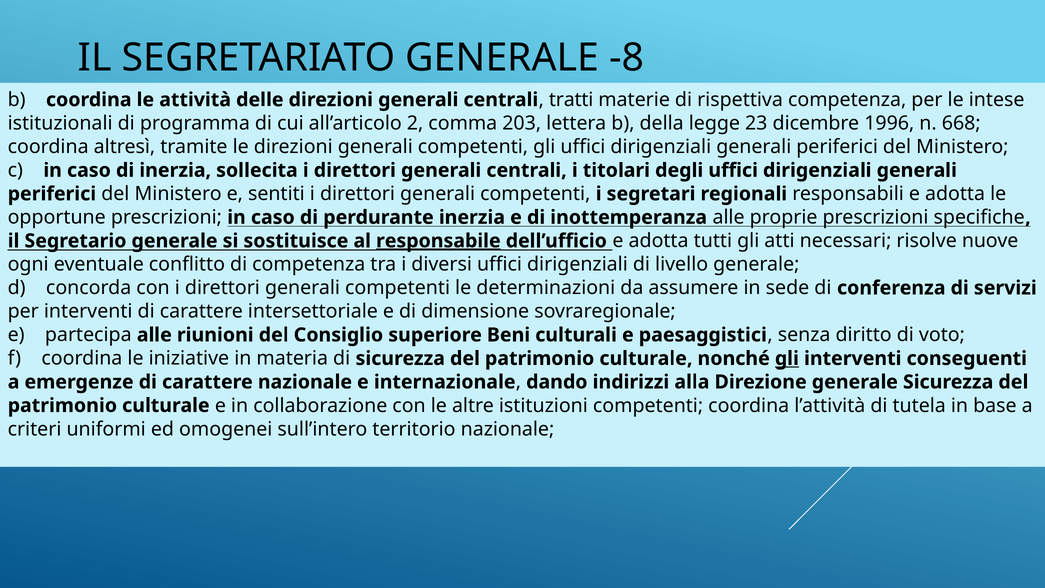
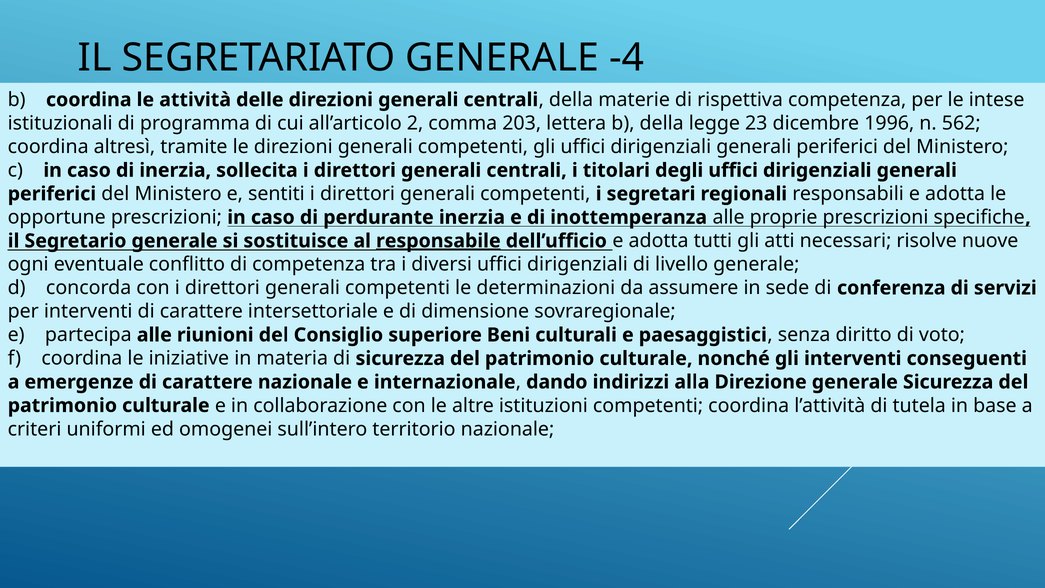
-8: -8 -> -4 (627, 58)
tratti: tratti -> della (571, 100)
668: 668 -> 562 (961, 123)
gli underline: present -> none (787, 358)
